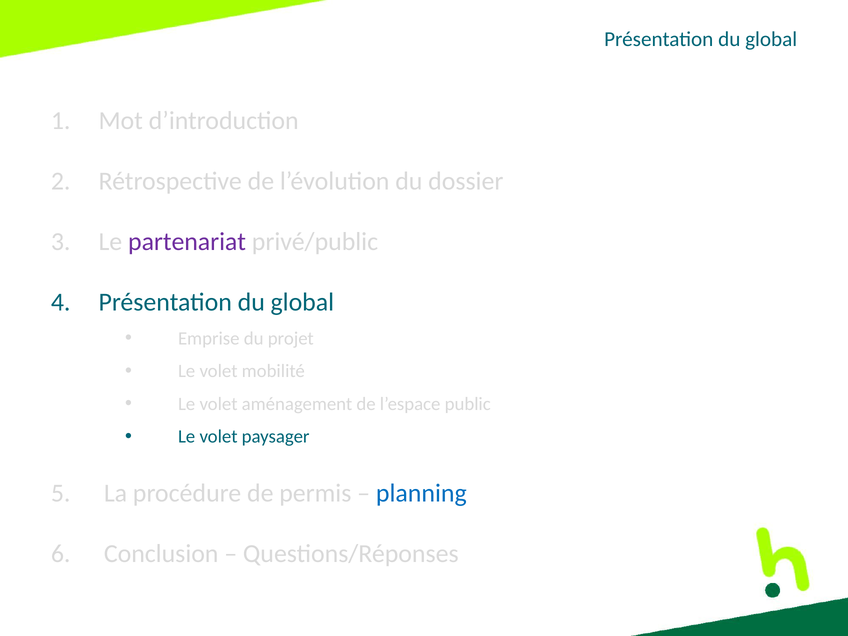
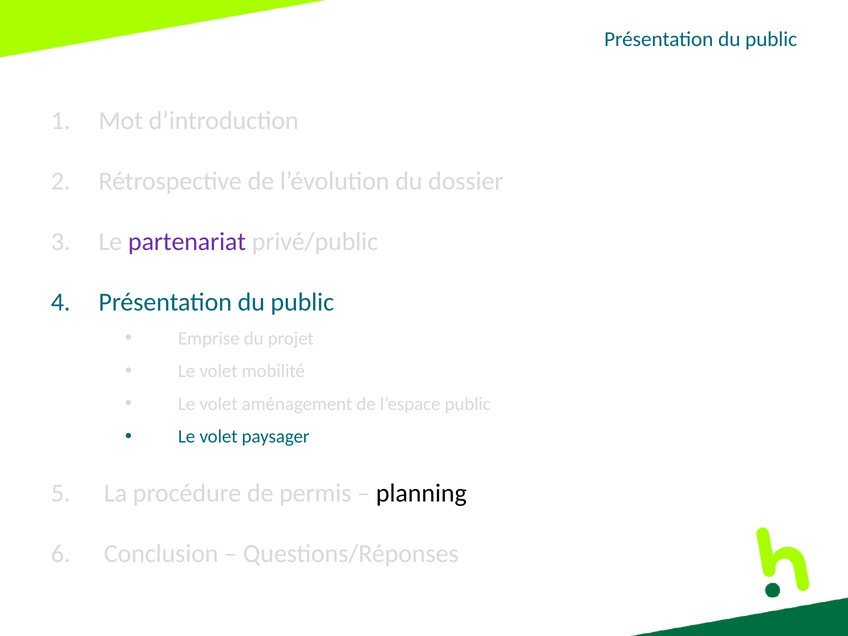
global: global -> public (771, 39)
global: global -> public (302, 302)
planning colour: blue -> black (421, 493)
